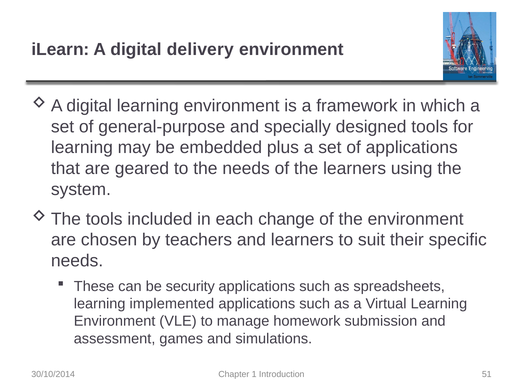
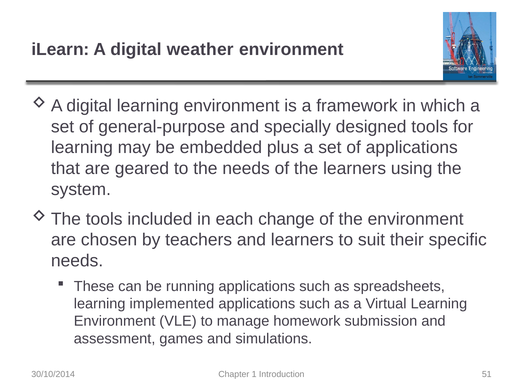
delivery: delivery -> weather (200, 50)
security: security -> running (190, 286)
